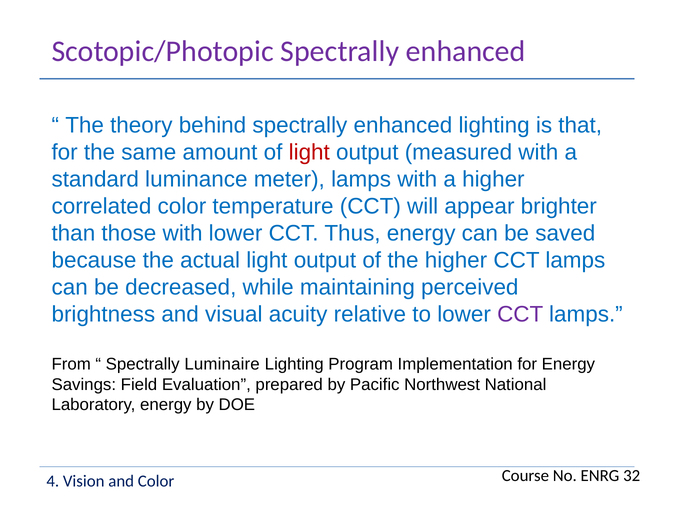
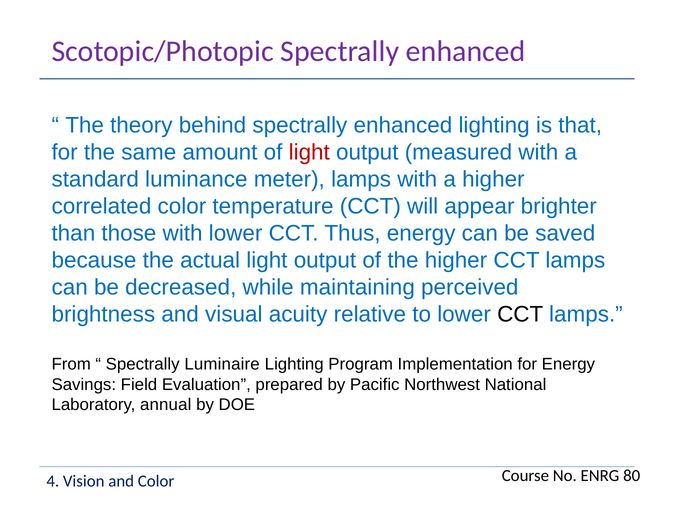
CCT colour: purple -> black (520, 314)
Laboratory energy: energy -> annual (166, 404)
32: 32 -> 80 (632, 475)
